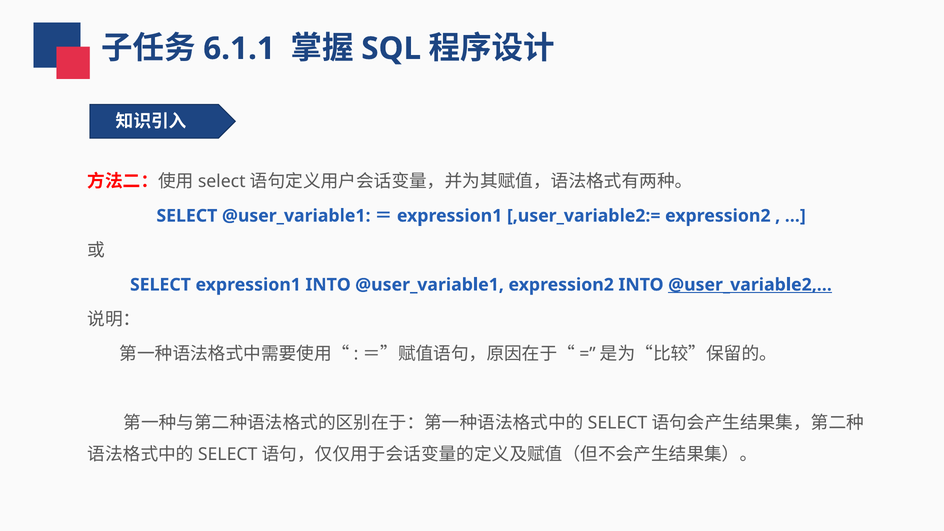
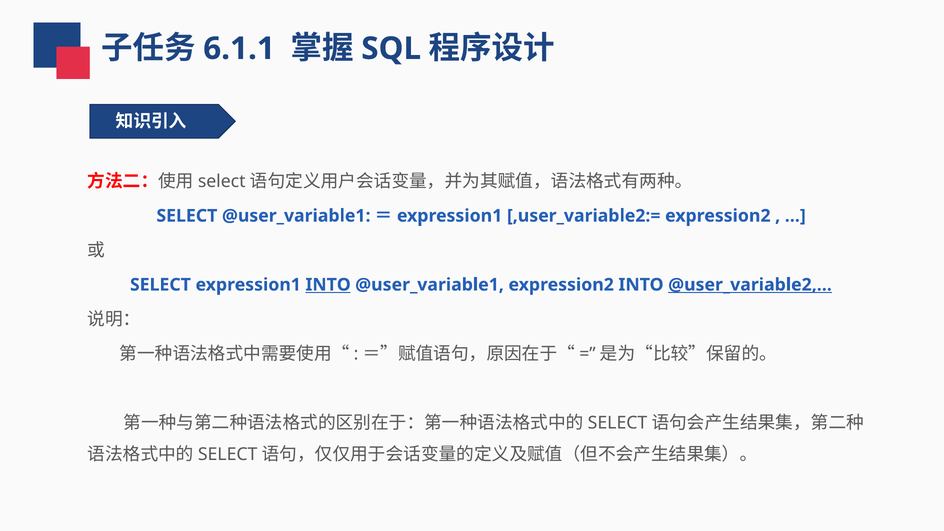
INTO underline: none -> present (328, 285)
